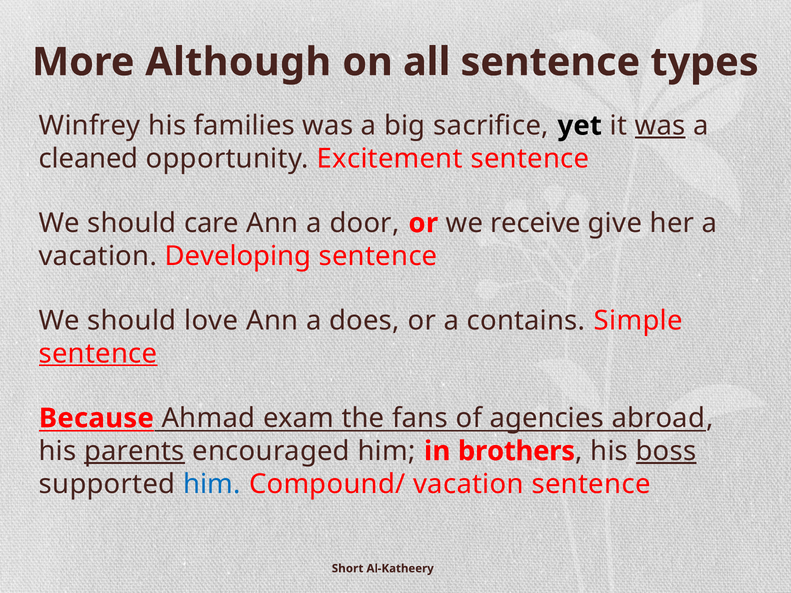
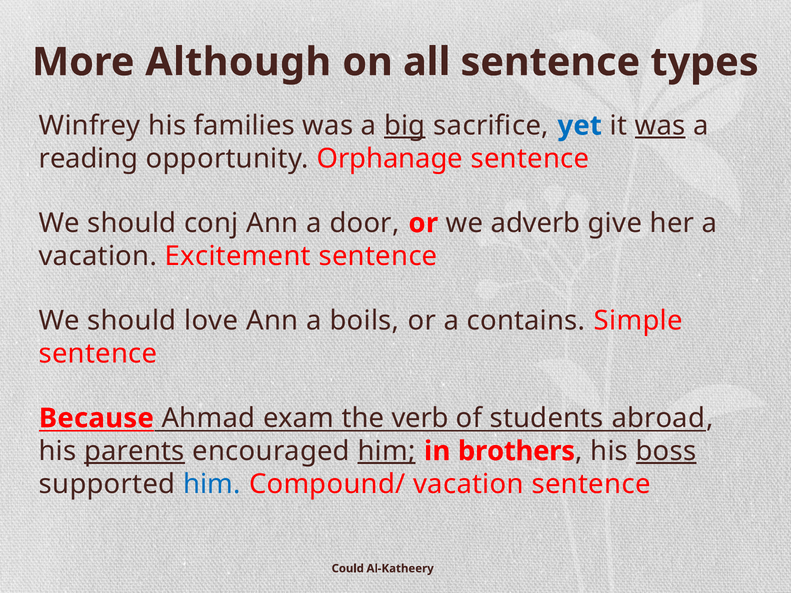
big underline: none -> present (405, 126)
yet colour: black -> blue (580, 126)
cleaned: cleaned -> reading (88, 159)
Excitement: Excitement -> Orphanage (390, 159)
care: care -> conj (211, 223)
receive: receive -> adverb (536, 223)
Developing: Developing -> Excitement (238, 256)
does: does -> boils (364, 321)
sentence underline: present -> none (98, 354)
fans: fans -> verb (420, 418)
agencies: agencies -> students (547, 418)
him underline: none -> present (386, 451)
Short: Short -> Could (348, 569)
